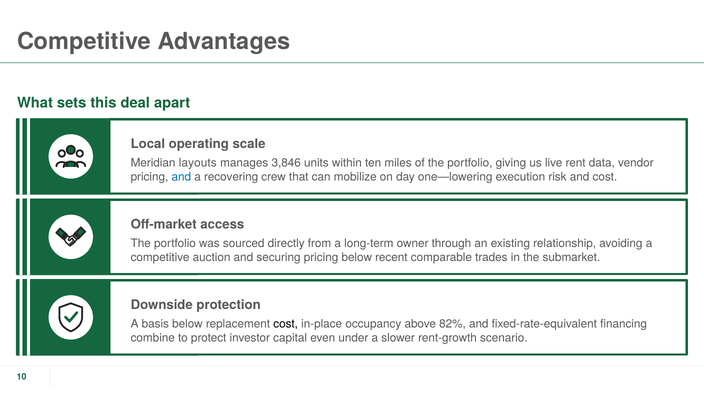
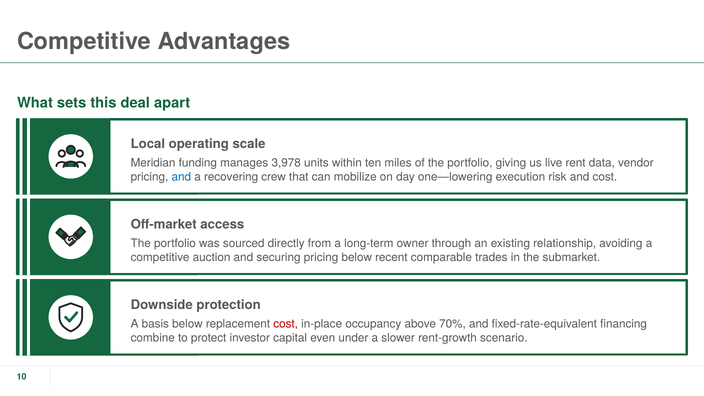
layouts: layouts -> funding (198, 163)
3,846: 3,846 -> 3,978 (286, 163)
cost colour: black -> red (286, 324)
82%: 82% -> 70% (453, 324)
